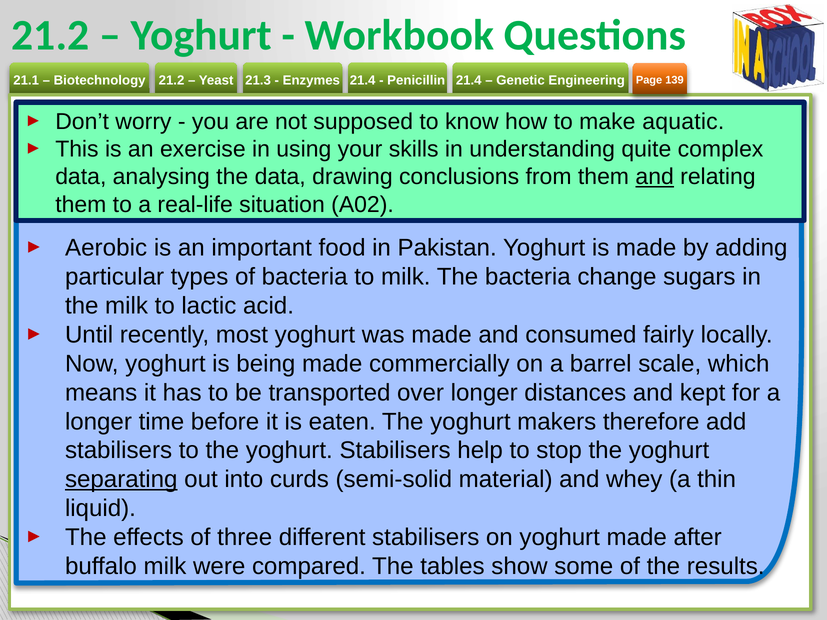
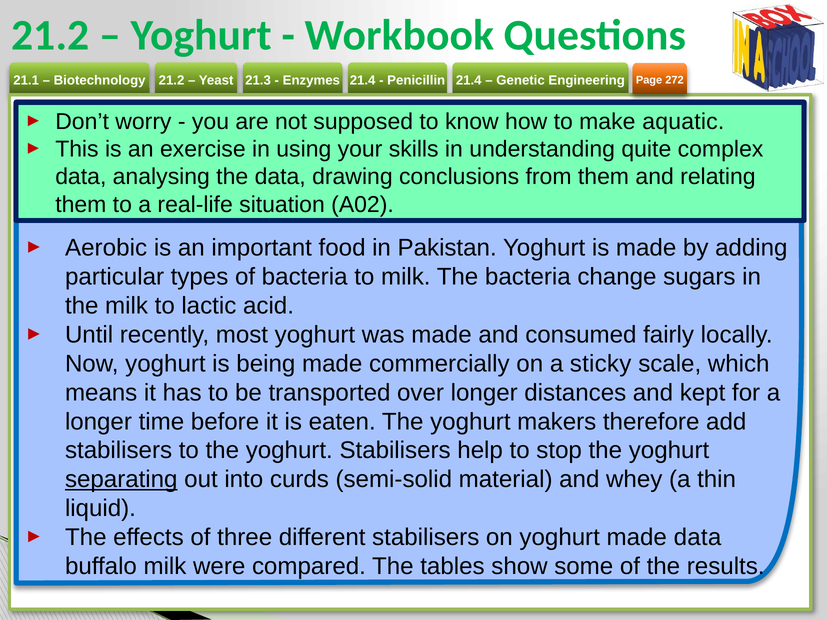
139: 139 -> 272 (675, 80)
and underline: present -> none (655, 177)
barrel: barrel -> sticky (601, 364)
made after: after -> data (698, 537)
